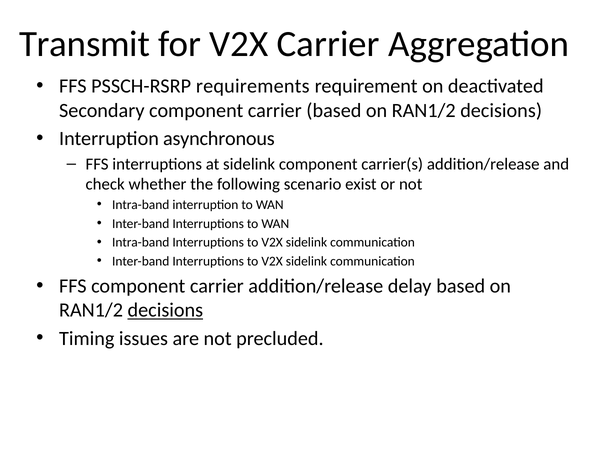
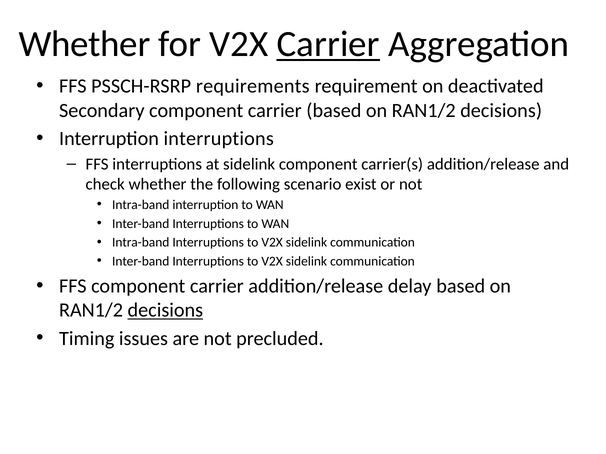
Transmit: Transmit -> Whether (85, 44)
Carrier underline: none -> present (328, 44)
Interruption asynchronous: asynchronous -> interruptions (219, 139)
